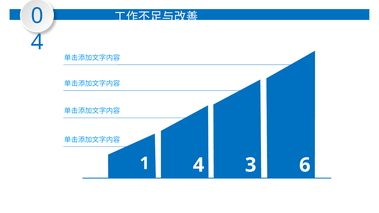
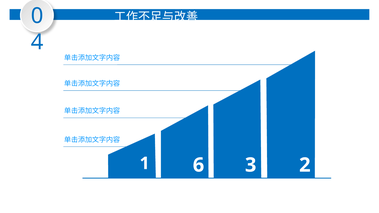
1 4: 4 -> 6 (199, 165)
6: 6 -> 2 (305, 165)
